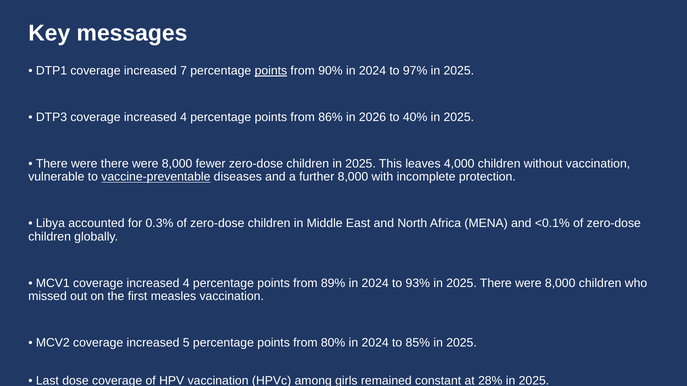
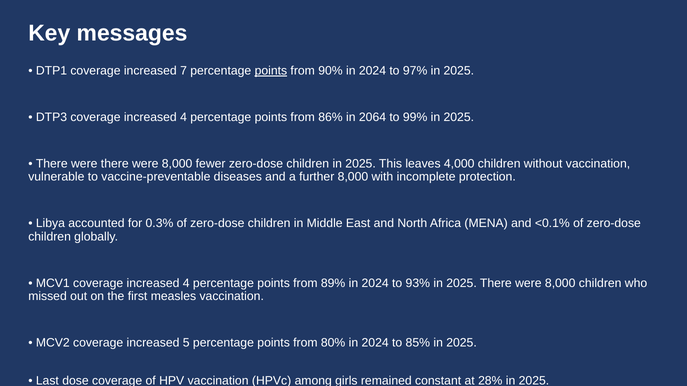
2026: 2026 -> 2064 (372, 117)
40%: 40% -> 99% (415, 117)
vaccine-preventable underline: present -> none (156, 177)
